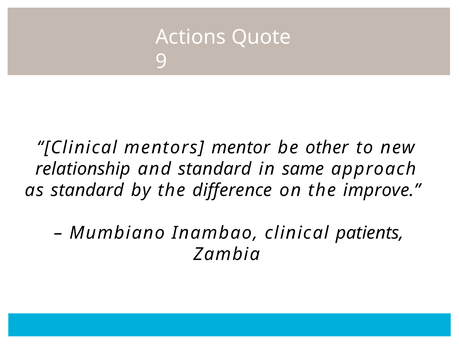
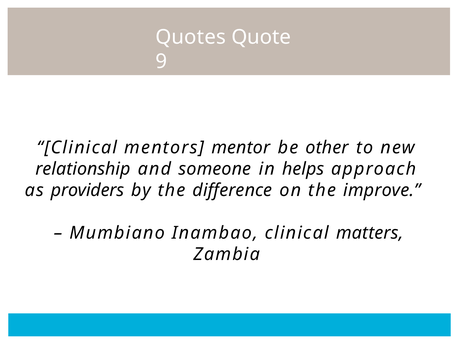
Actions: Actions -> Quotes (191, 37)
and standard: standard -> someone (215, 169)
same: same -> helps (303, 169)
as standard: standard -> providers (87, 190)
patients: patients -> matters (370, 233)
